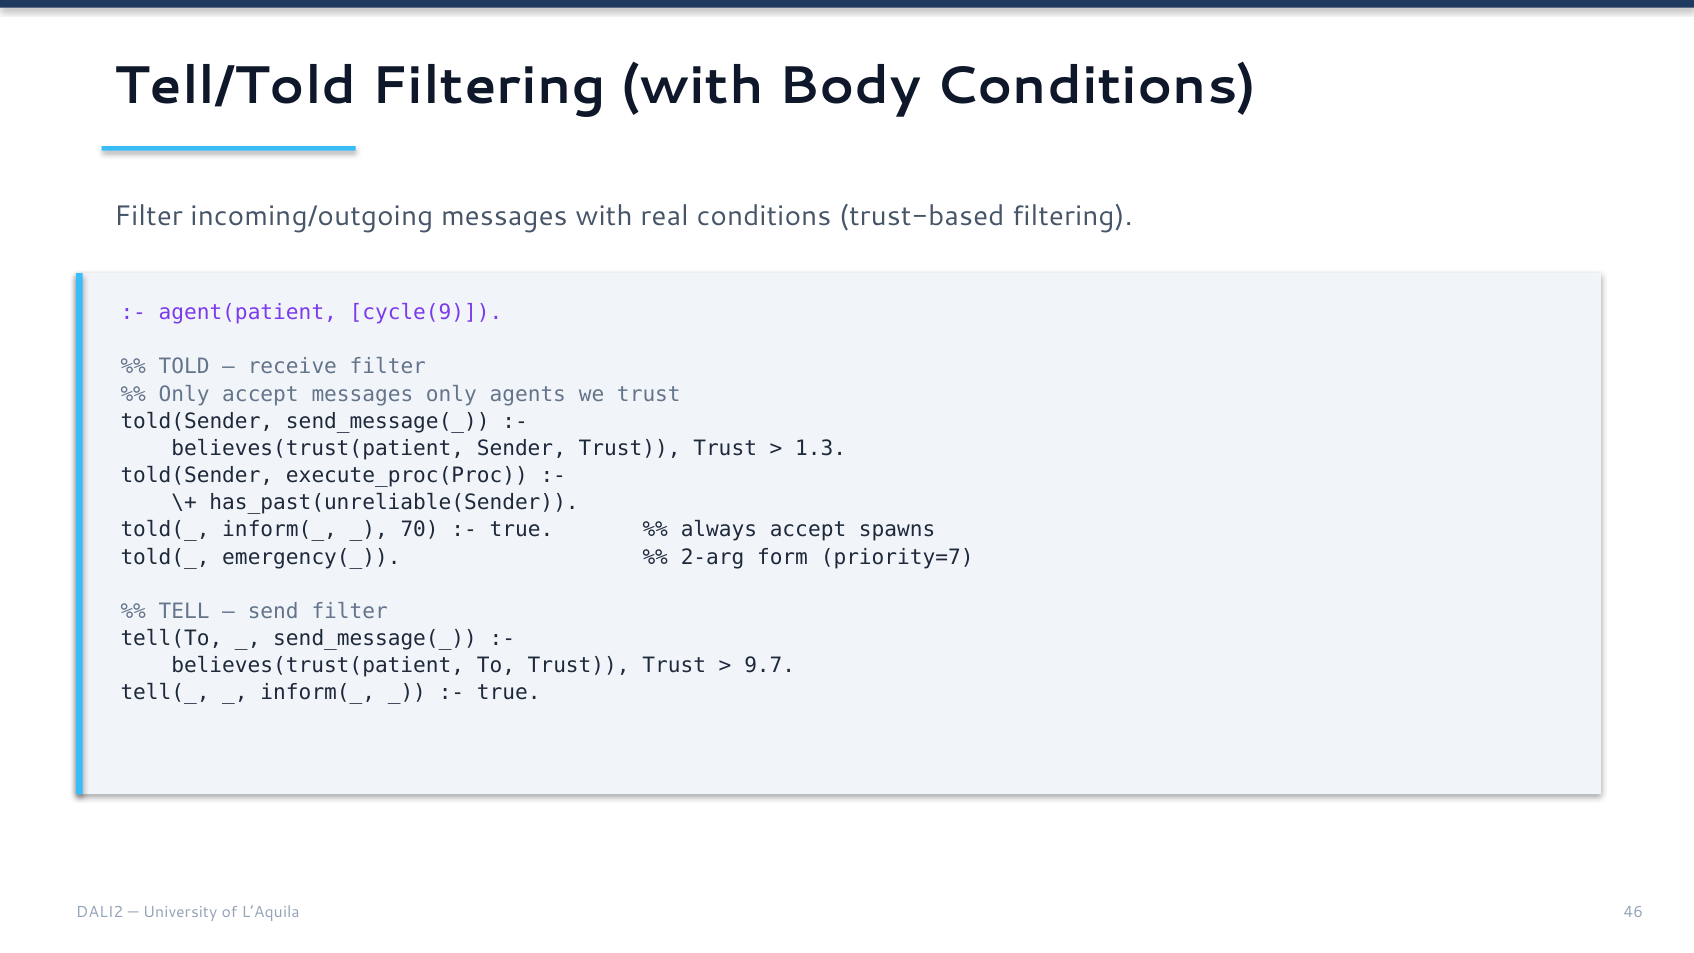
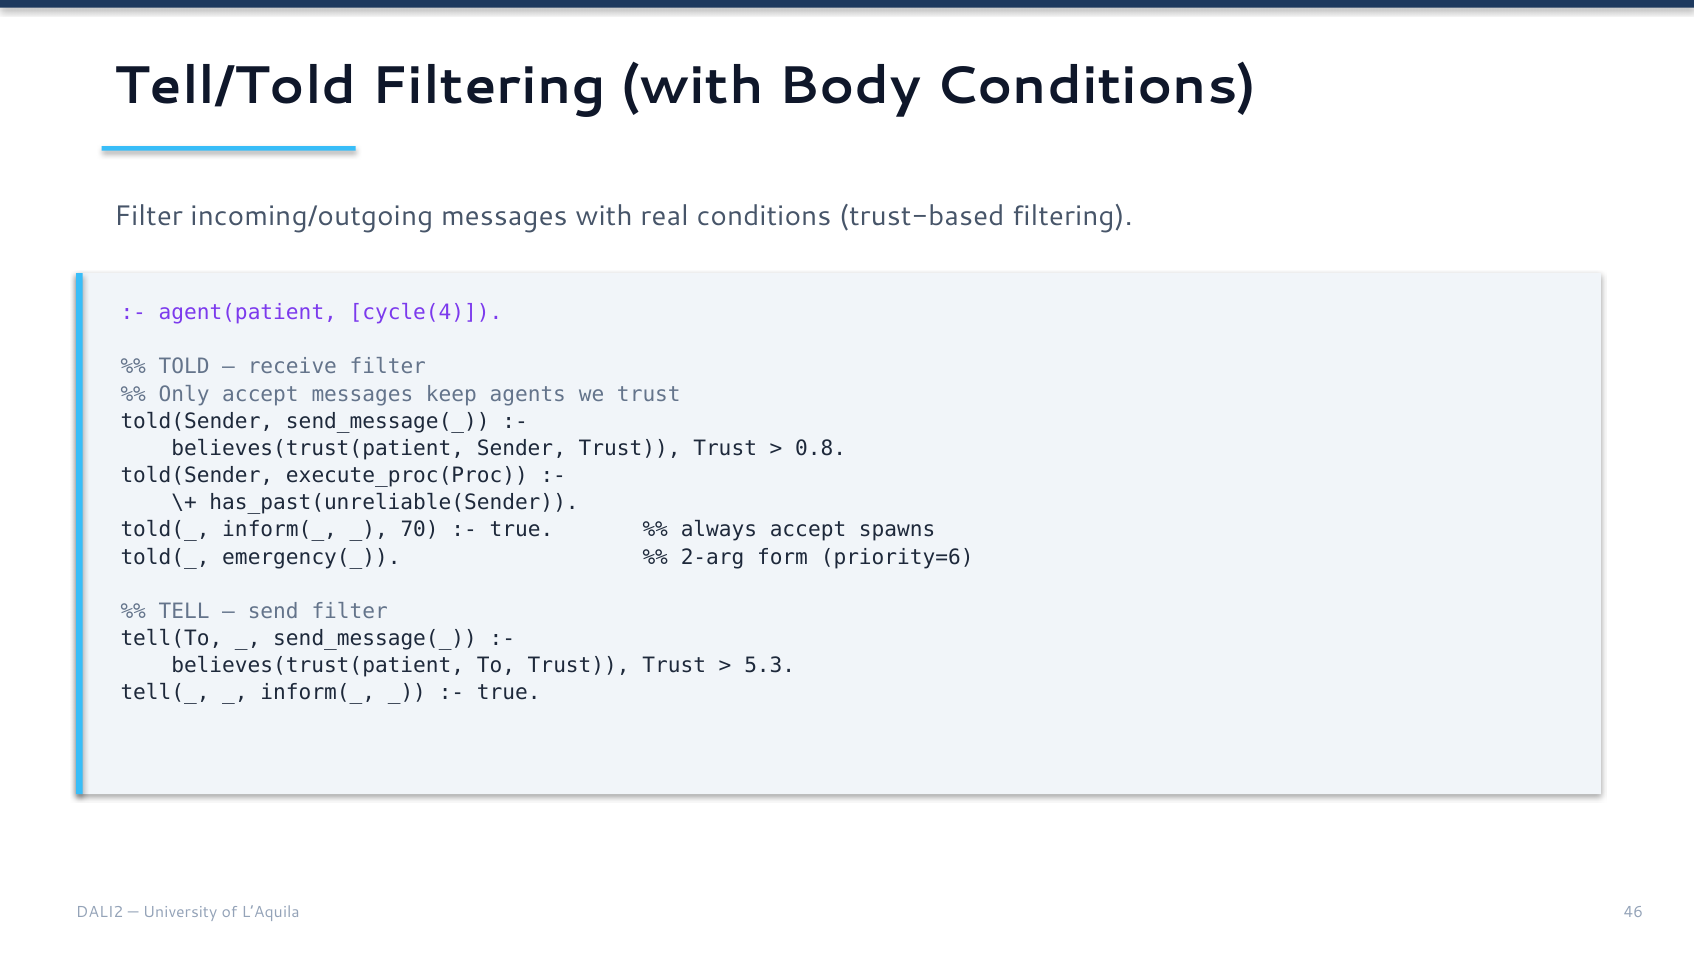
cycle(9: cycle(9 -> cycle(4 (426, 313)
messages only: only -> keep (451, 394)
1.3: 1.3 -> 0.8 (821, 448)
priority=7: priority=7 -> priority=6 (897, 557)
9.7: 9.7 -> 5.3 (770, 666)
